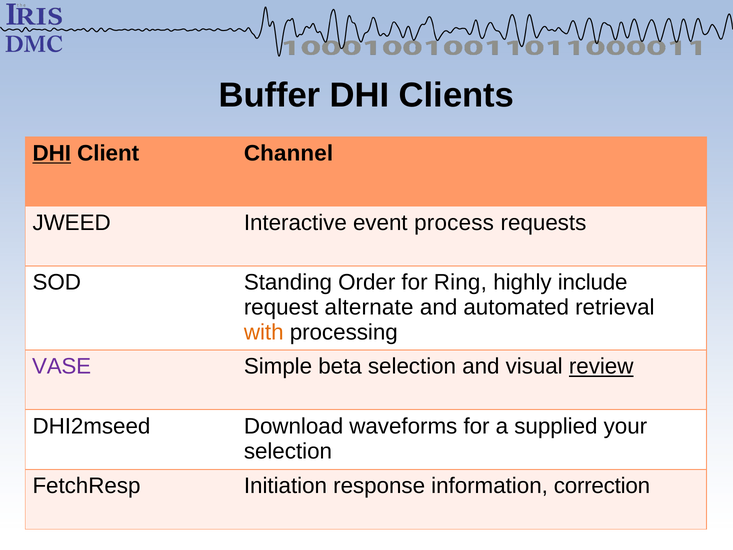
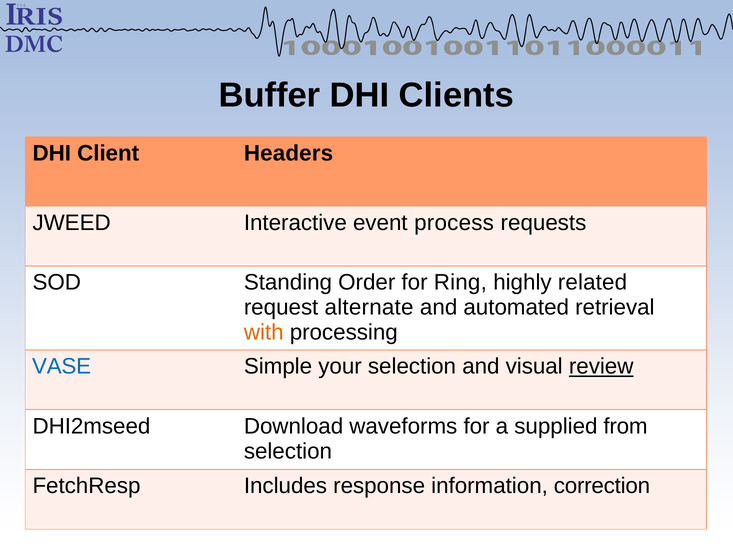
DHI underline: present -> none (52, 153)
Channel: Channel -> Headers (289, 153)
include: include -> related (592, 282)
VASE colour: purple -> blue (62, 366)
beta: beta -> your (340, 366)
your: your -> from (626, 426)
Initiation: Initiation -> Includes (285, 486)
